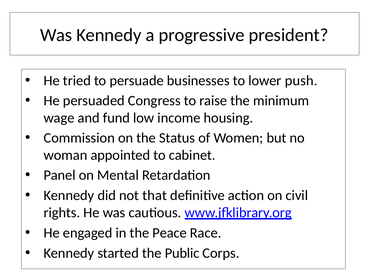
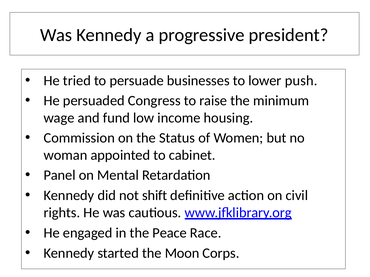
that: that -> shift (155, 196)
Public: Public -> Moon (182, 254)
